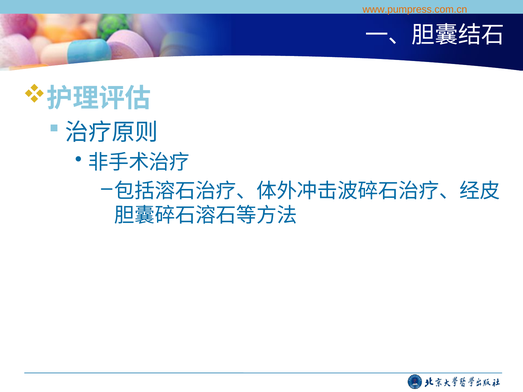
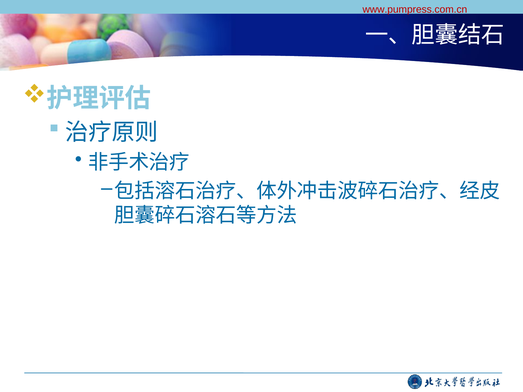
www.pumpress.com.cn colour: orange -> red (415, 9)
